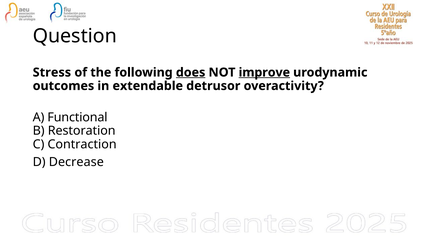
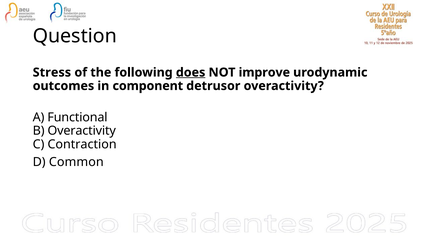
improve underline: present -> none (264, 73)
extendable: extendable -> component (148, 86)
B Restoration: Restoration -> Overactivity (82, 131)
Decrease: Decrease -> Common (76, 162)
